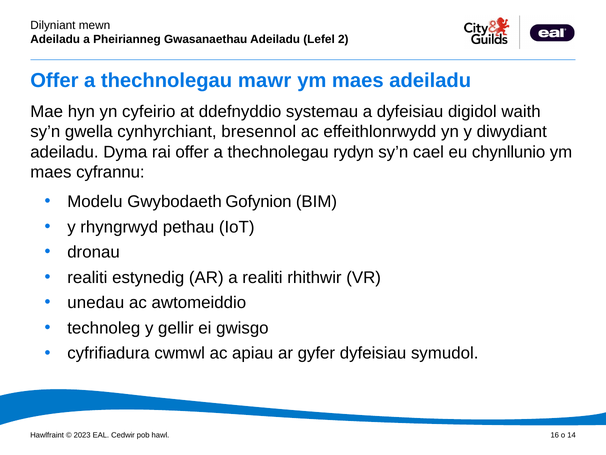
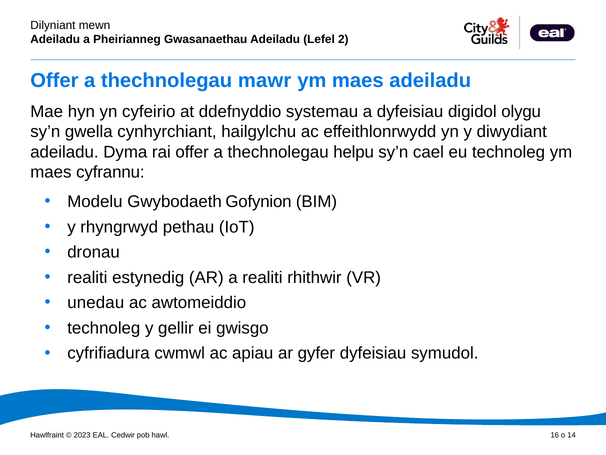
waith: waith -> olygu (521, 111)
bresennol: bresennol -> hailgylchu (259, 132)
rydyn: rydyn -> helpu (354, 152)
eu chynllunio: chynllunio -> technoleg (509, 152)
